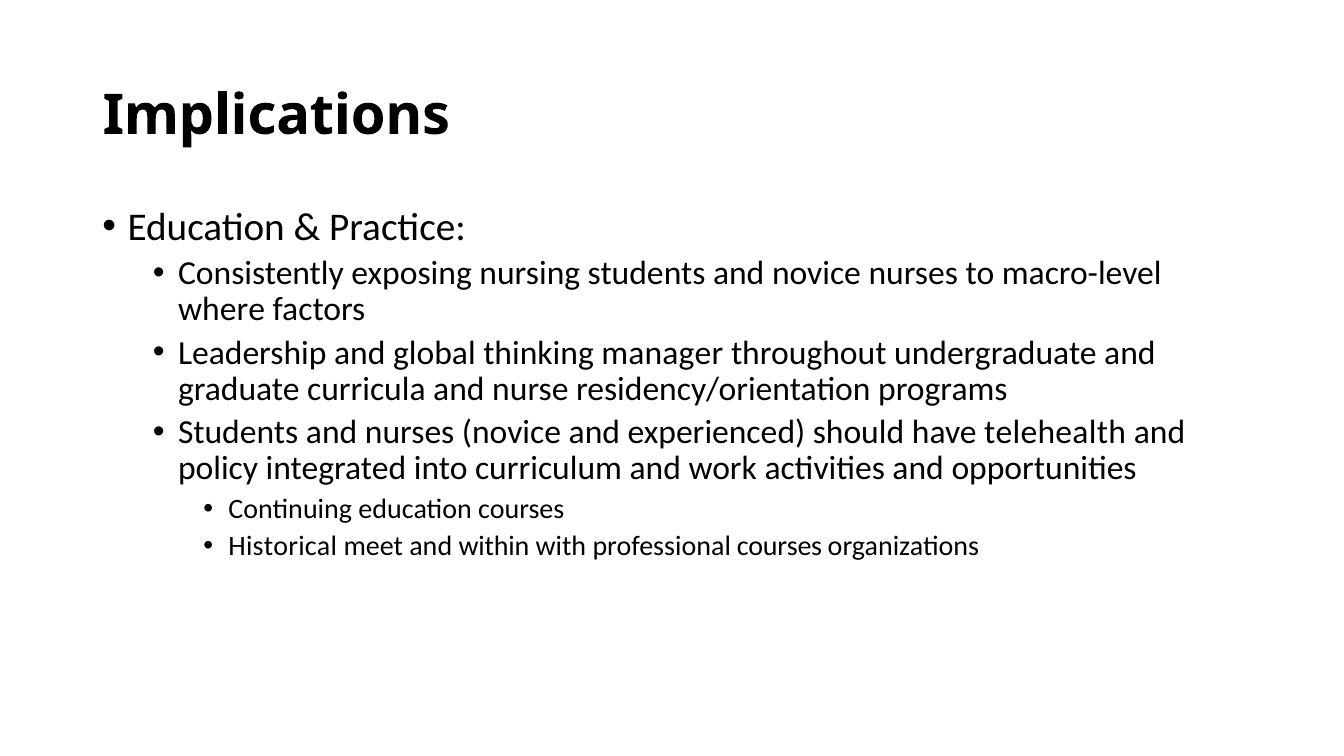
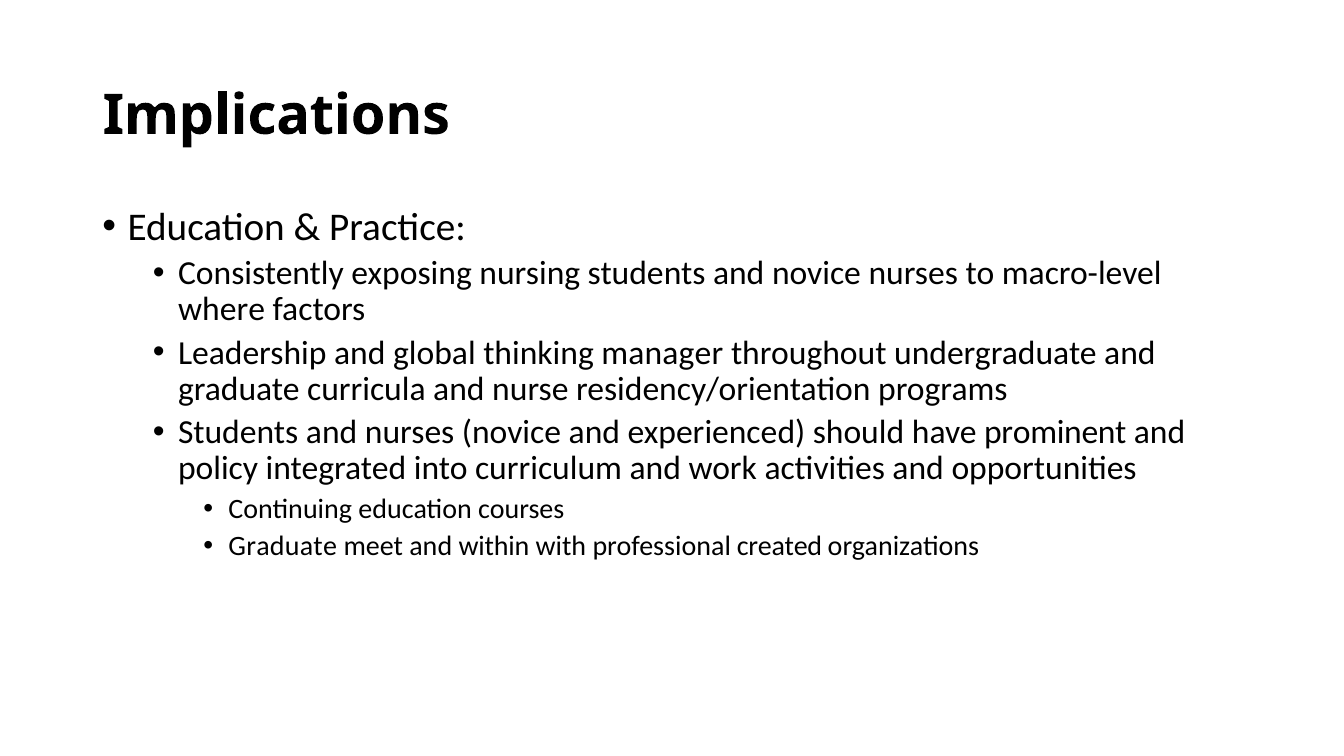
telehealth: telehealth -> prominent (1055, 433)
Historical: Historical -> Graduate (283, 546)
professional courses: courses -> created (780, 546)
